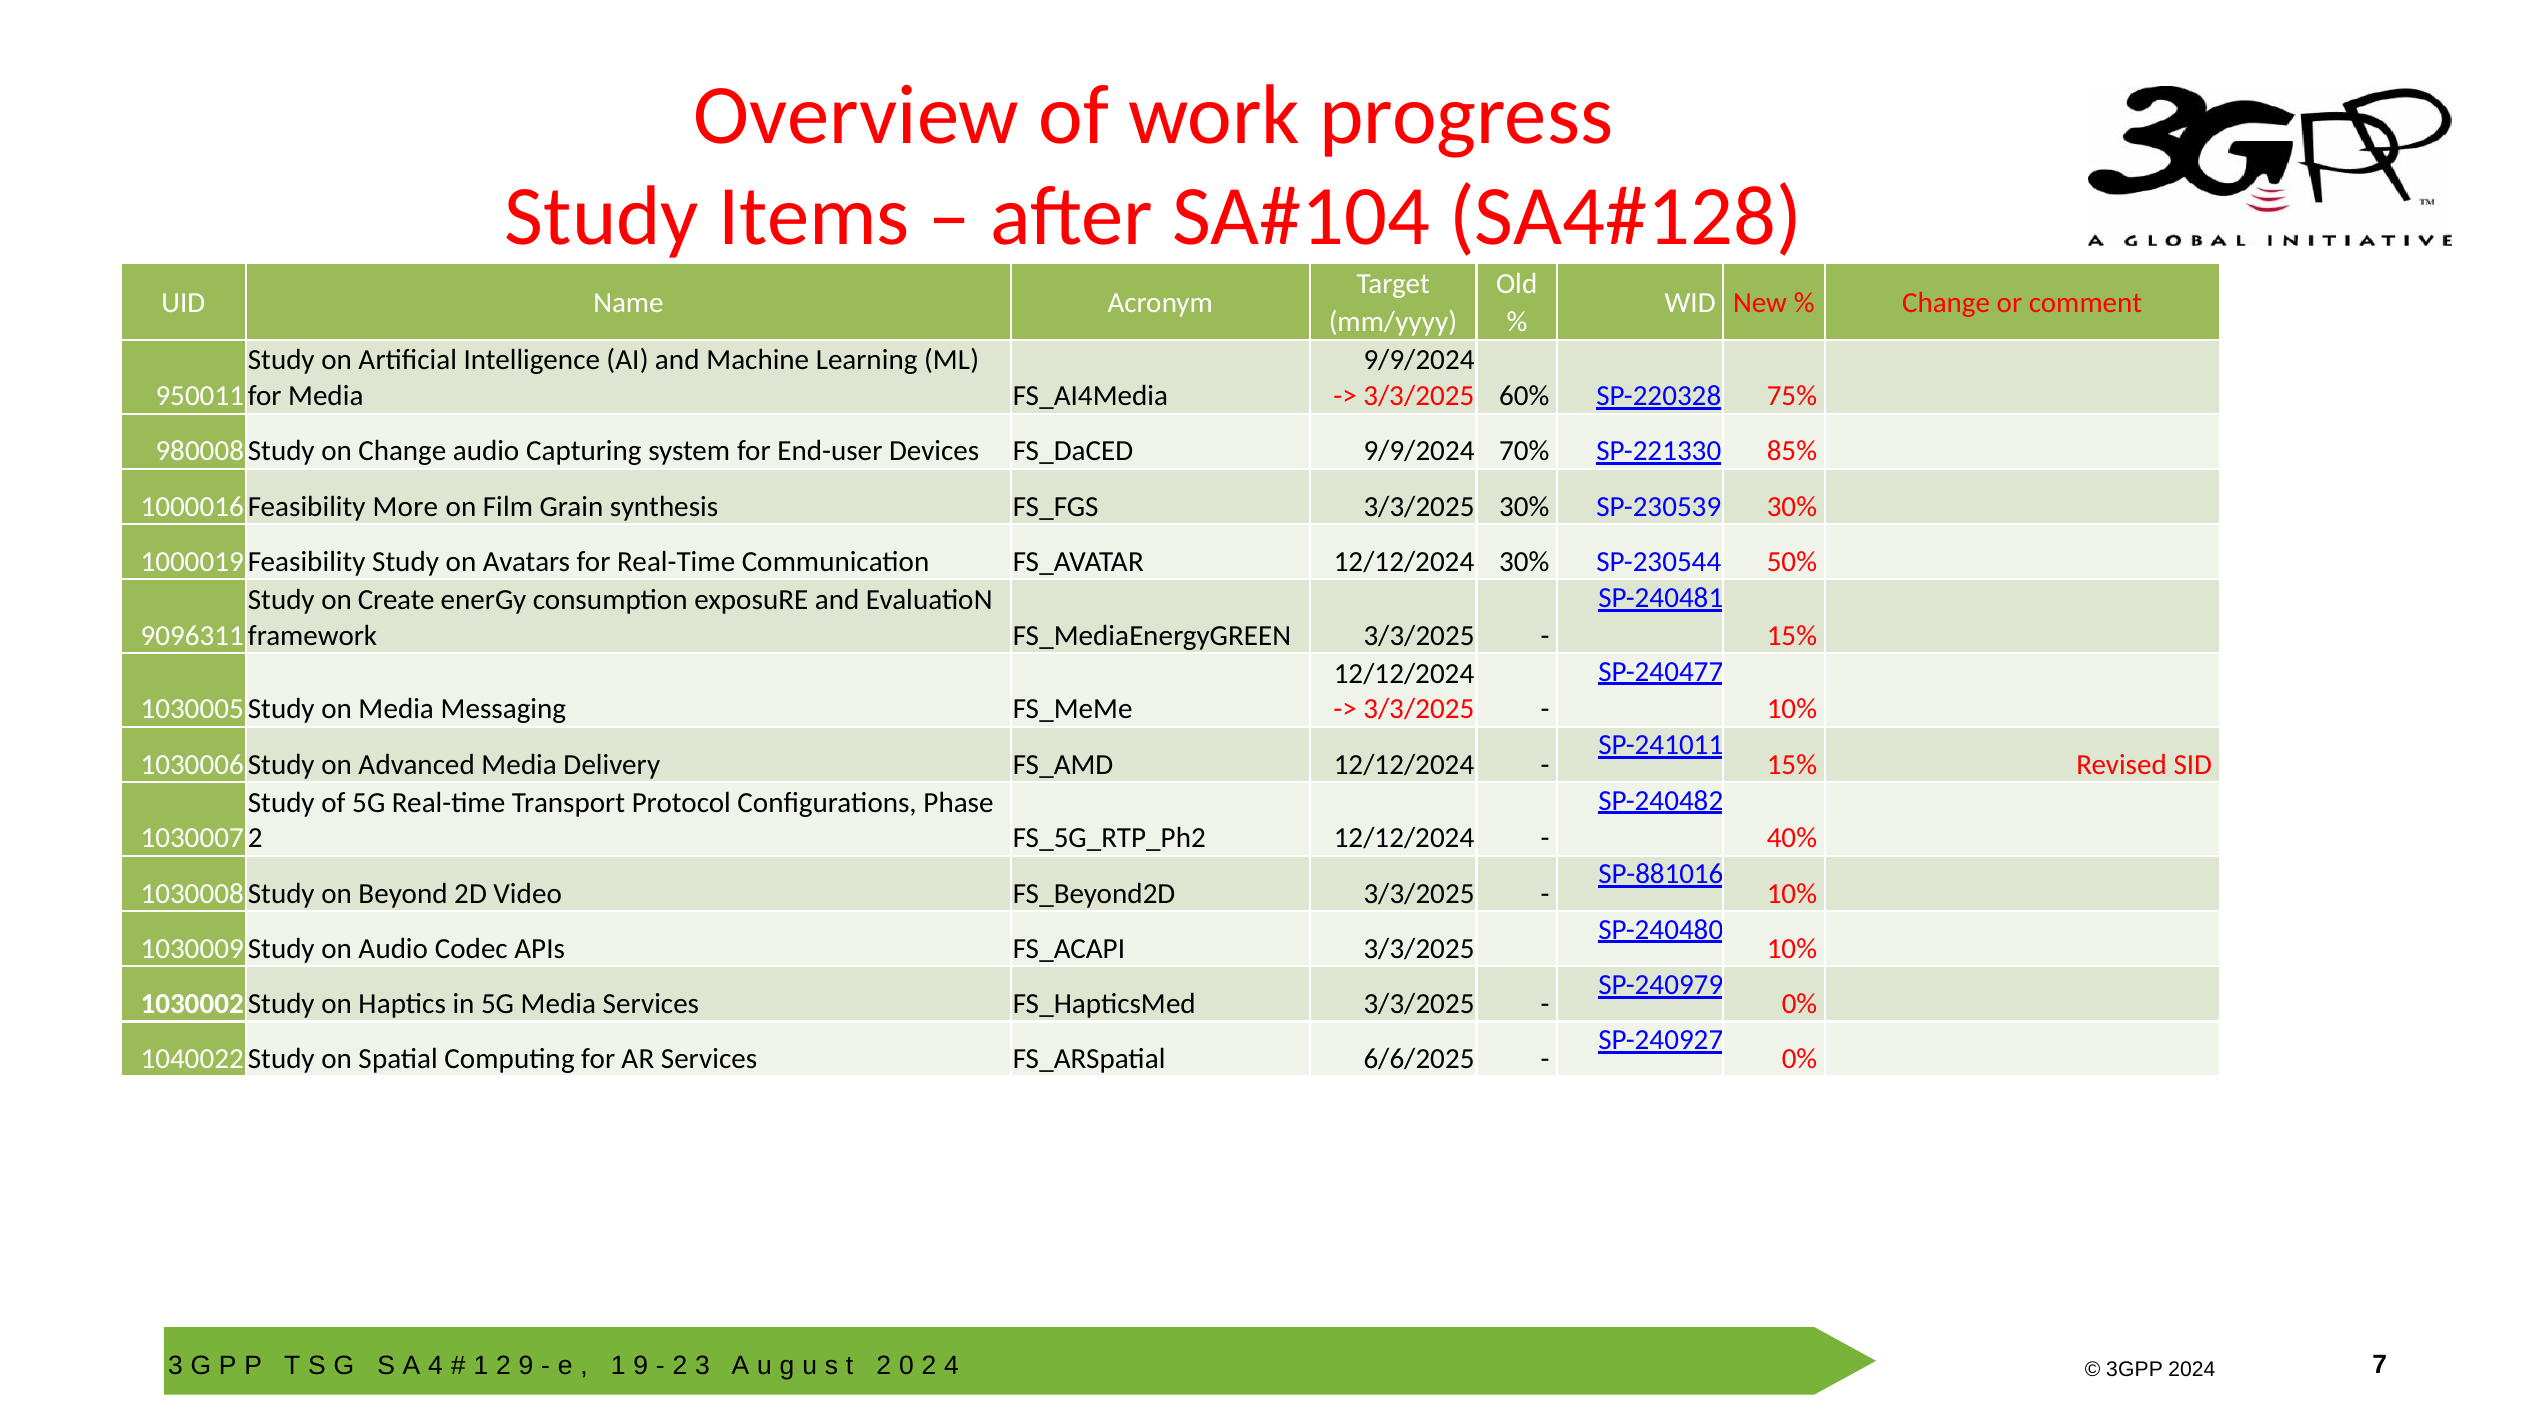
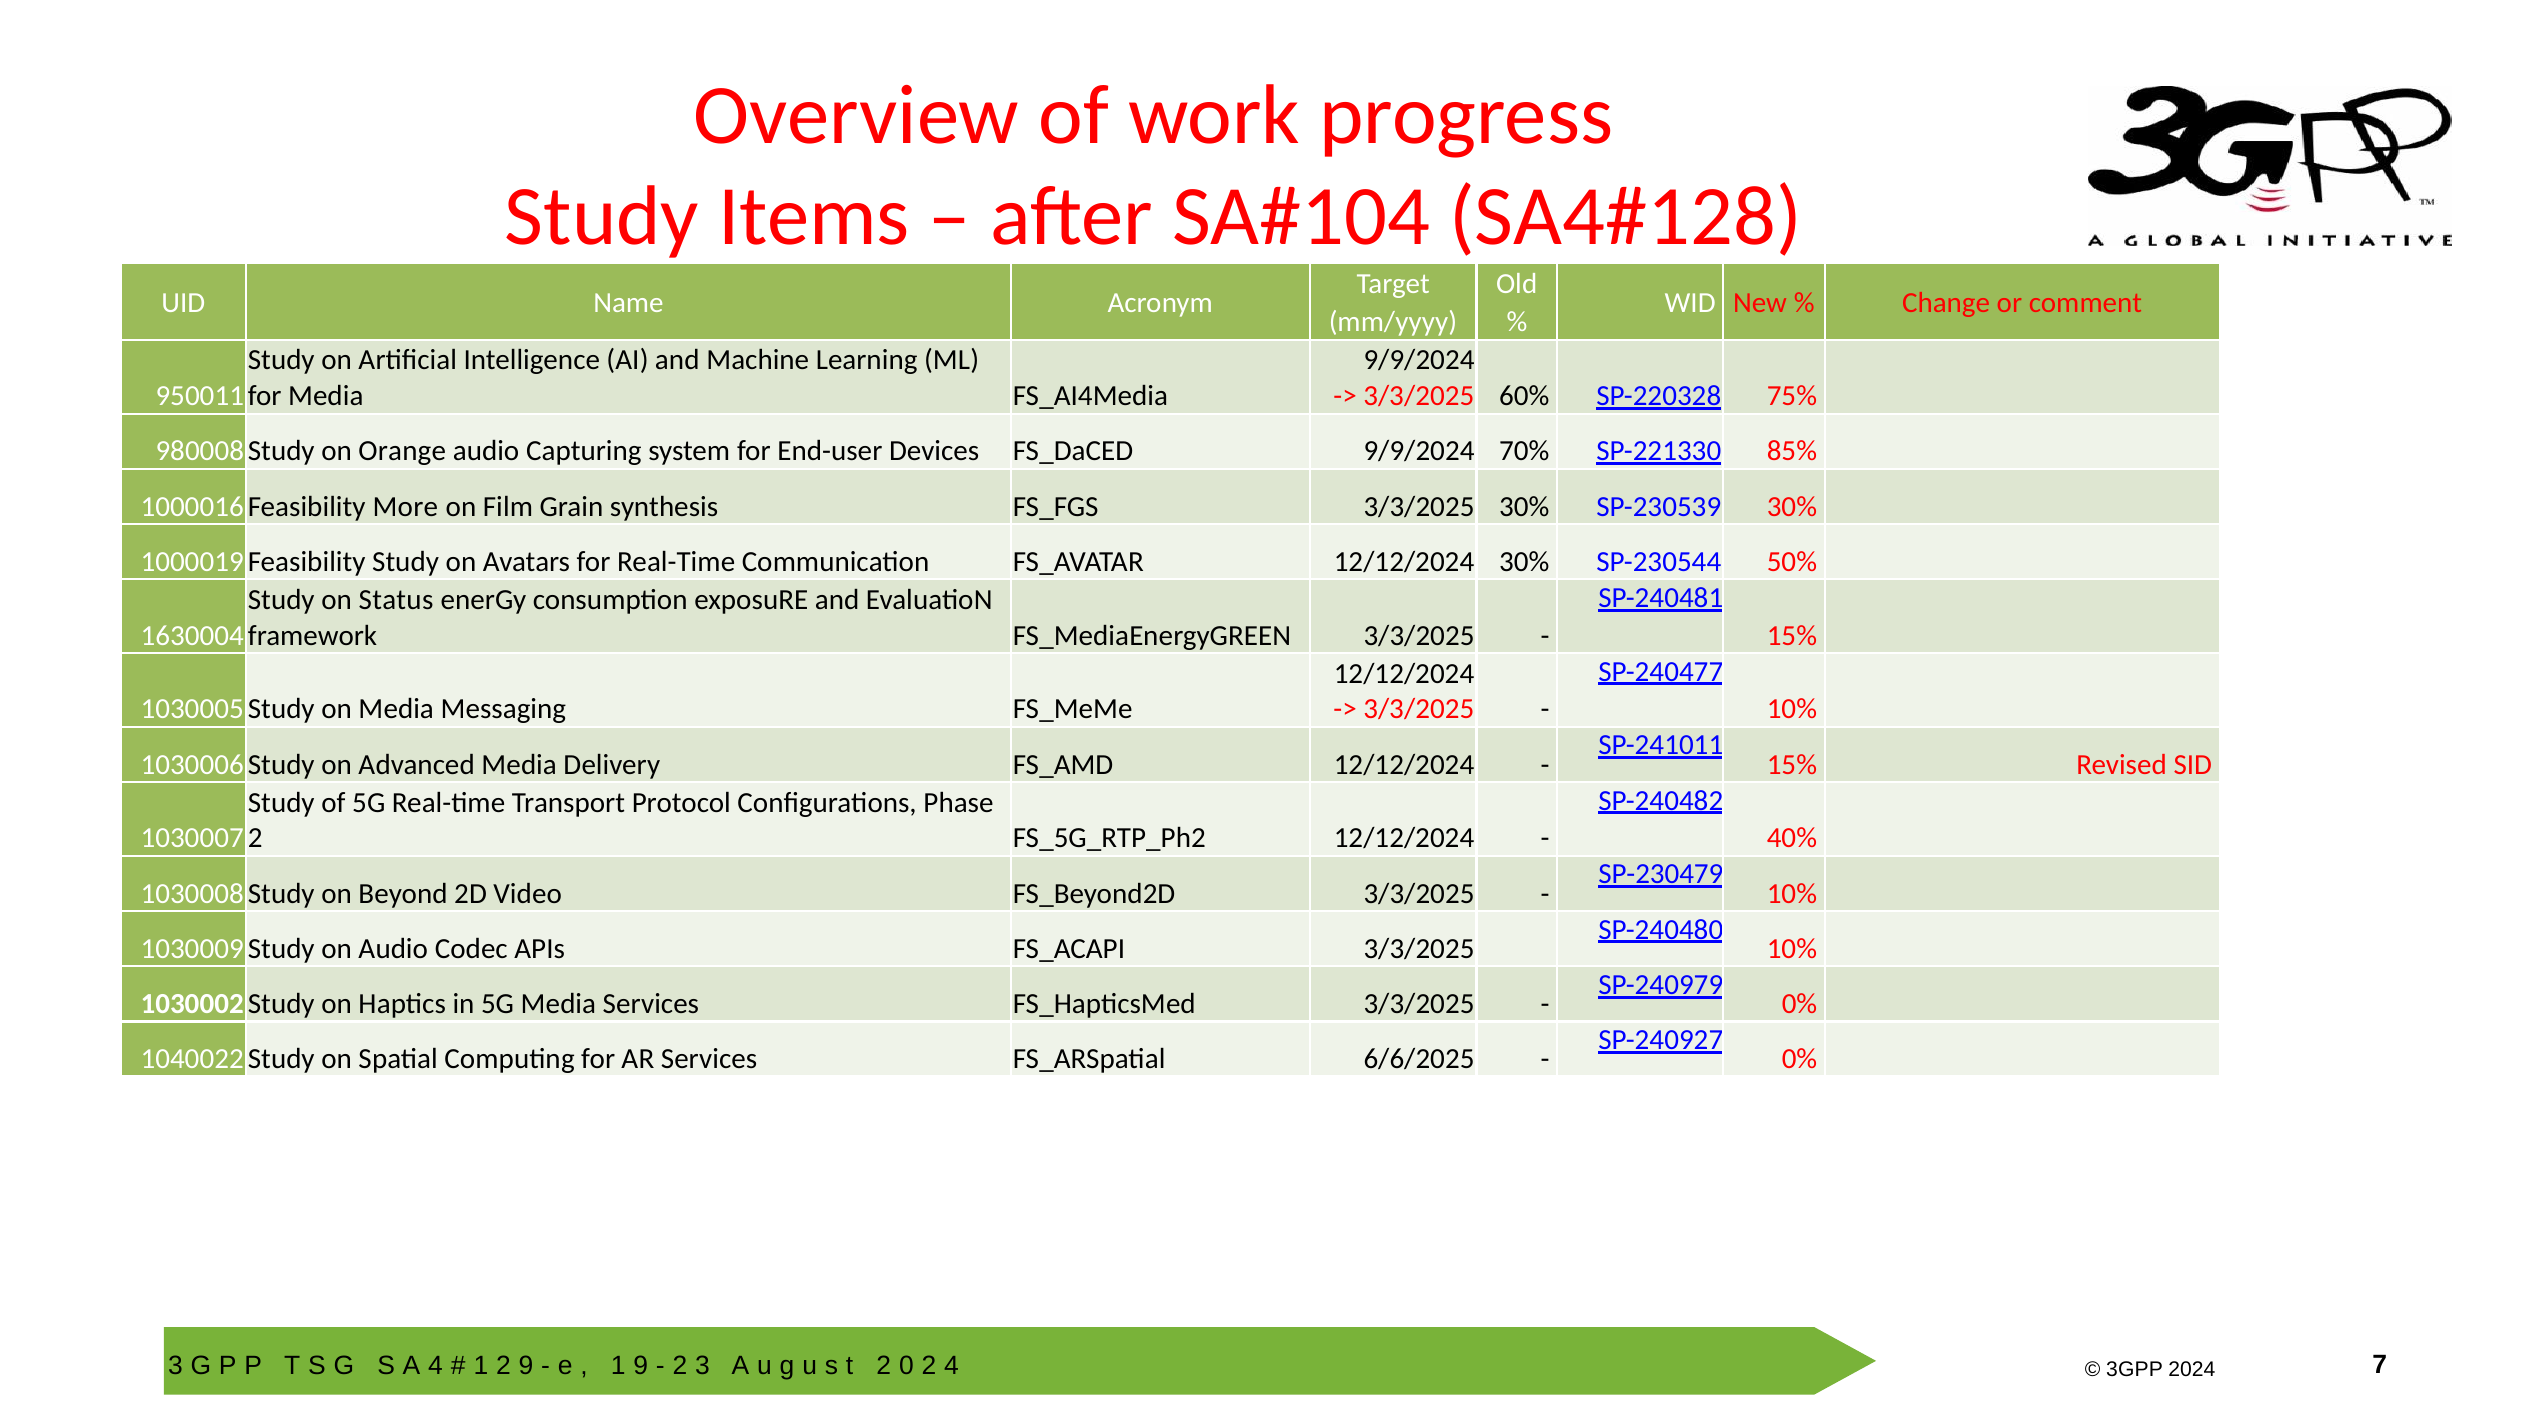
on Change: Change -> Orange (402, 451)
Create: Create -> Status (396, 599)
9096311: 9096311 -> 1630004 (192, 635)
SP-881016: SP-881016 -> SP-230479 (1661, 874)
